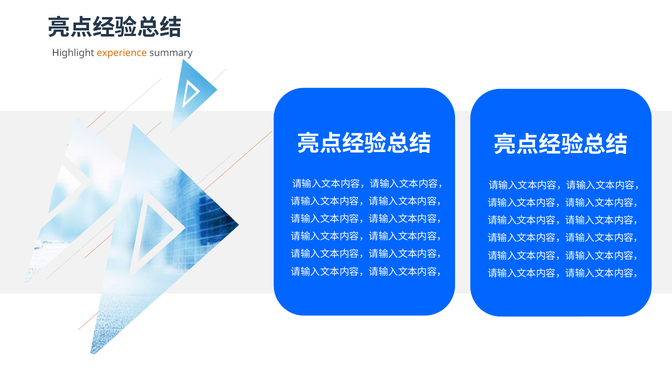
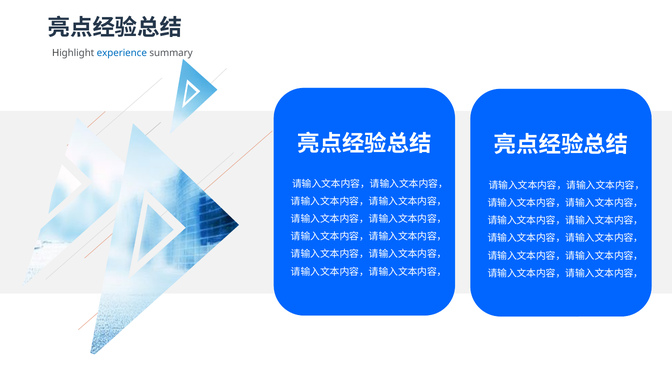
experience colour: orange -> blue (122, 53)
